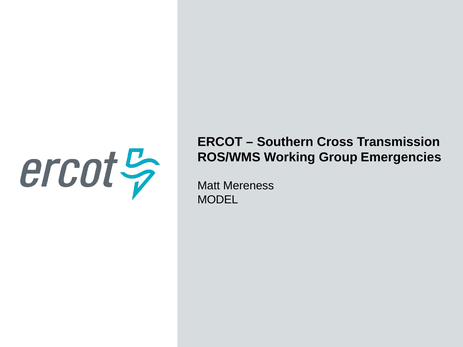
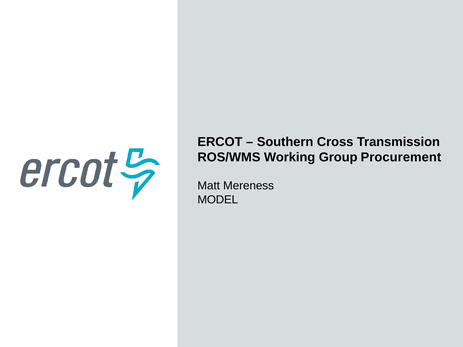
Emergencies: Emergencies -> Procurement (401, 158)
